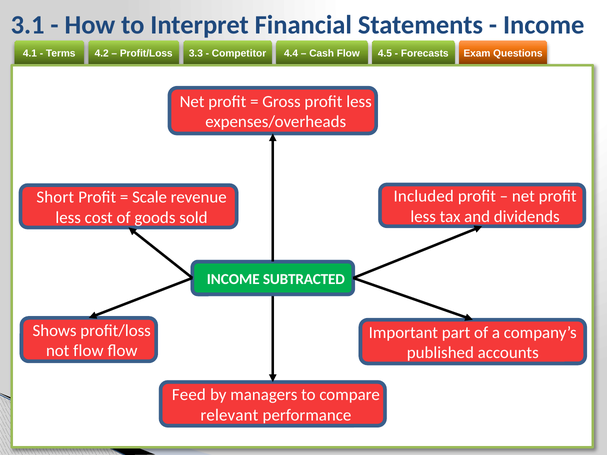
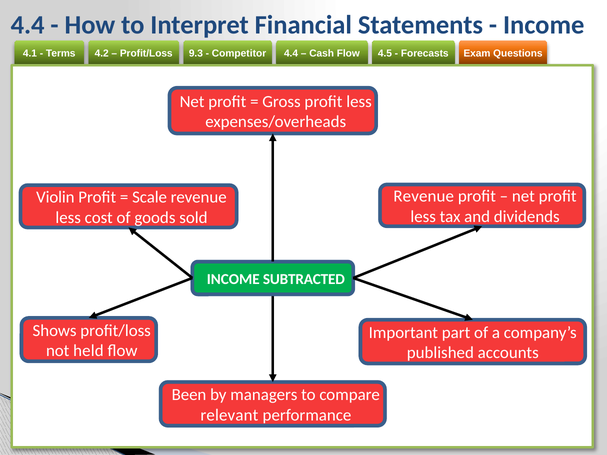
3.1: 3.1 -> 4.4 (28, 25)
3.3: 3.3 -> 9.3 (196, 53)
Included: Included -> Revenue (424, 197)
Short: Short -> Violin (55, 197)
not flow: flow -> held (88, 351)
Feed: Feed -> Been (189, 395)
